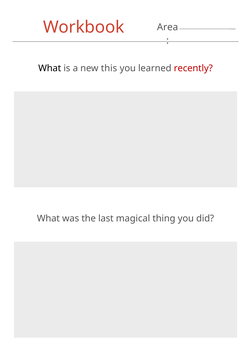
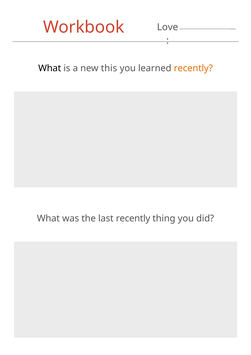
Area: Area -> Love (168, 27)
recently colour: red -> orange (193, 68)
last magical: magical -> recently (133, 219)
